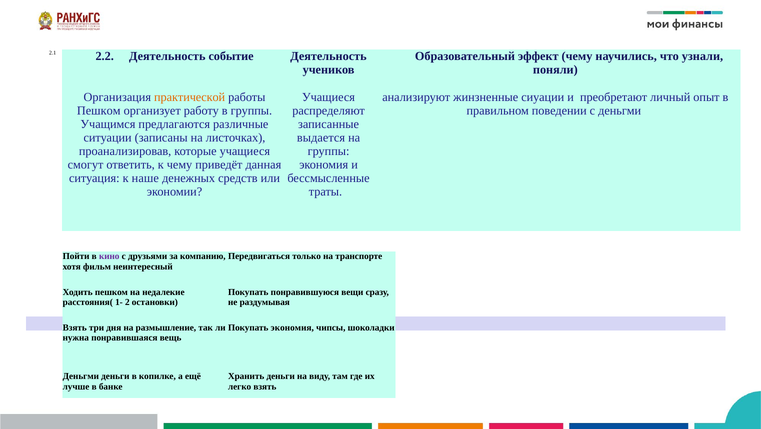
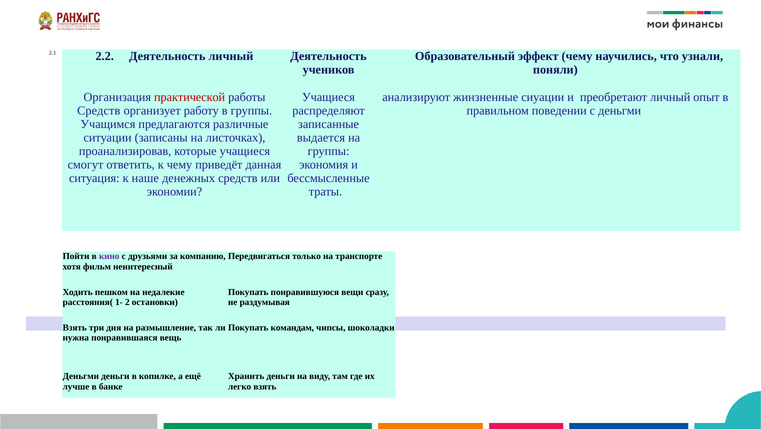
Деятельность событие: событие -> личный (231, 56)
практической colour: orange -> red (190, 97)
Пешком: Пешком -> Средств (99, 110)
Покупать экономия: экономия -> командам (292, 328)
